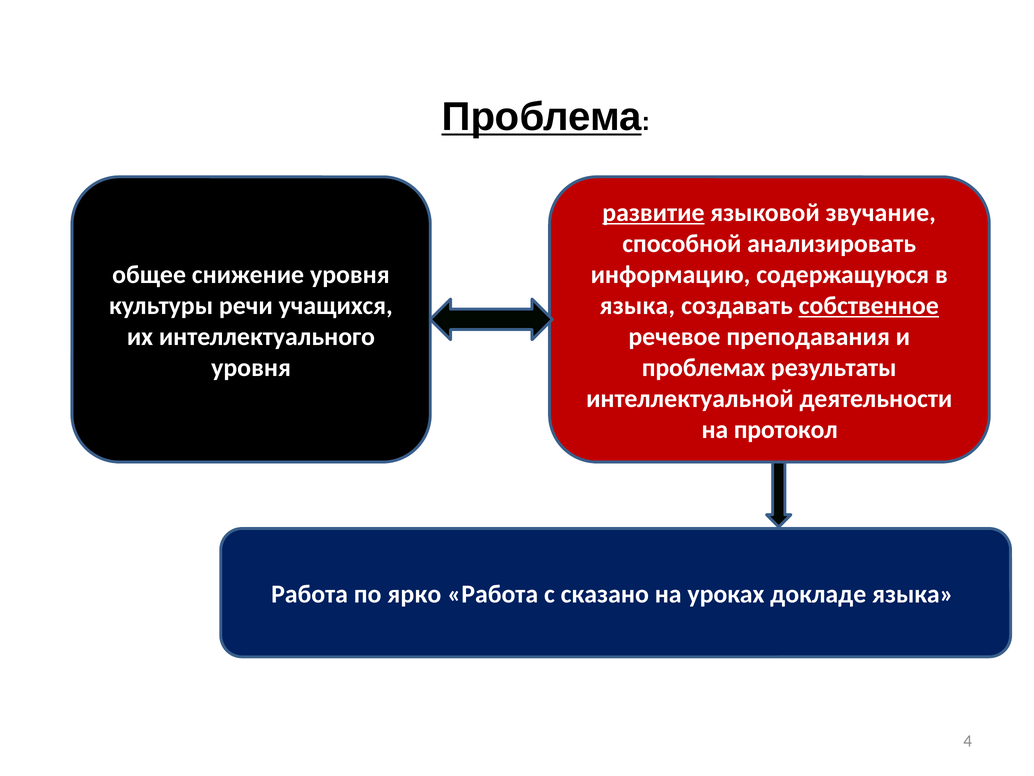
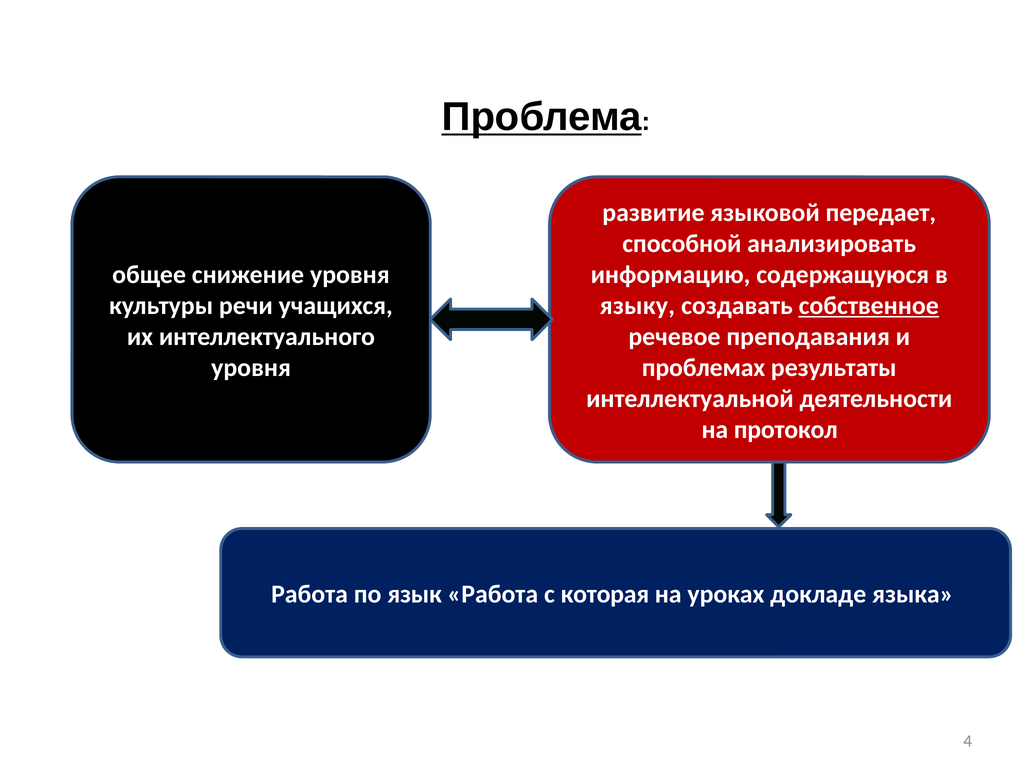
развитие underline: present -> none (653, 212)
звучание: звучание -> передает (881, 212)
языка: языка -> языку (637, 305)
ярко: ярко -> язык (415, 594)
сказано: сказано -> которая (605, 594)
